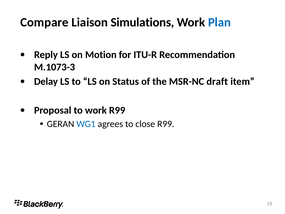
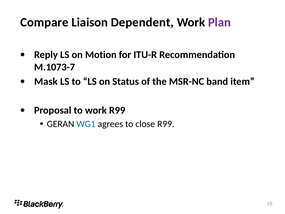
Simulations: Simulations -> Dependent (142, 22)
Plan colour: blue -> purple (219, 22)
M.1073-3: M.1073-3 -> M.1073-7 (55, 67)
Delay: Delay -> Mask (46, 81)
draft: draft -> band (217, 81)
